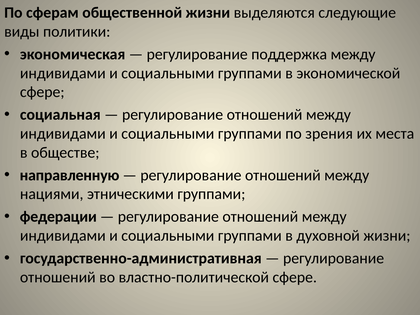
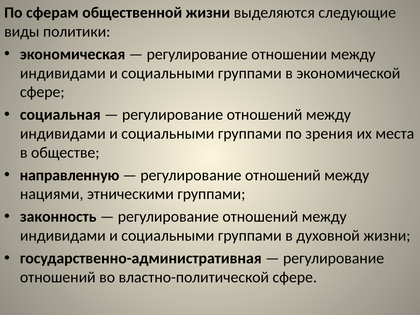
поддержка: поддержка -> отношении (289, 54)
федерации: федерации -> законность (58, 217)
